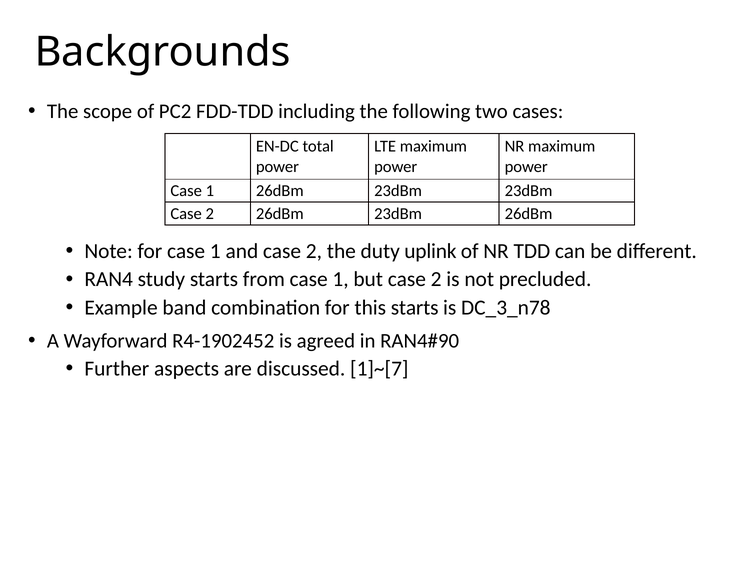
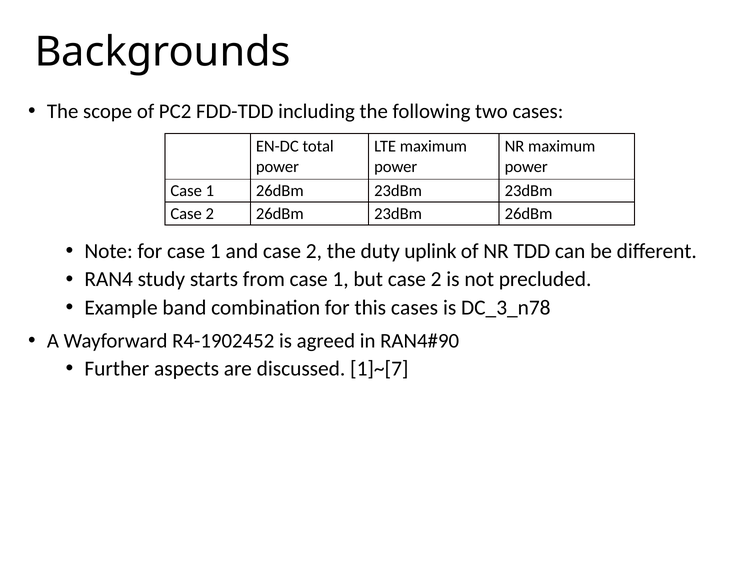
this starts: starts -> cases (415, 308)
